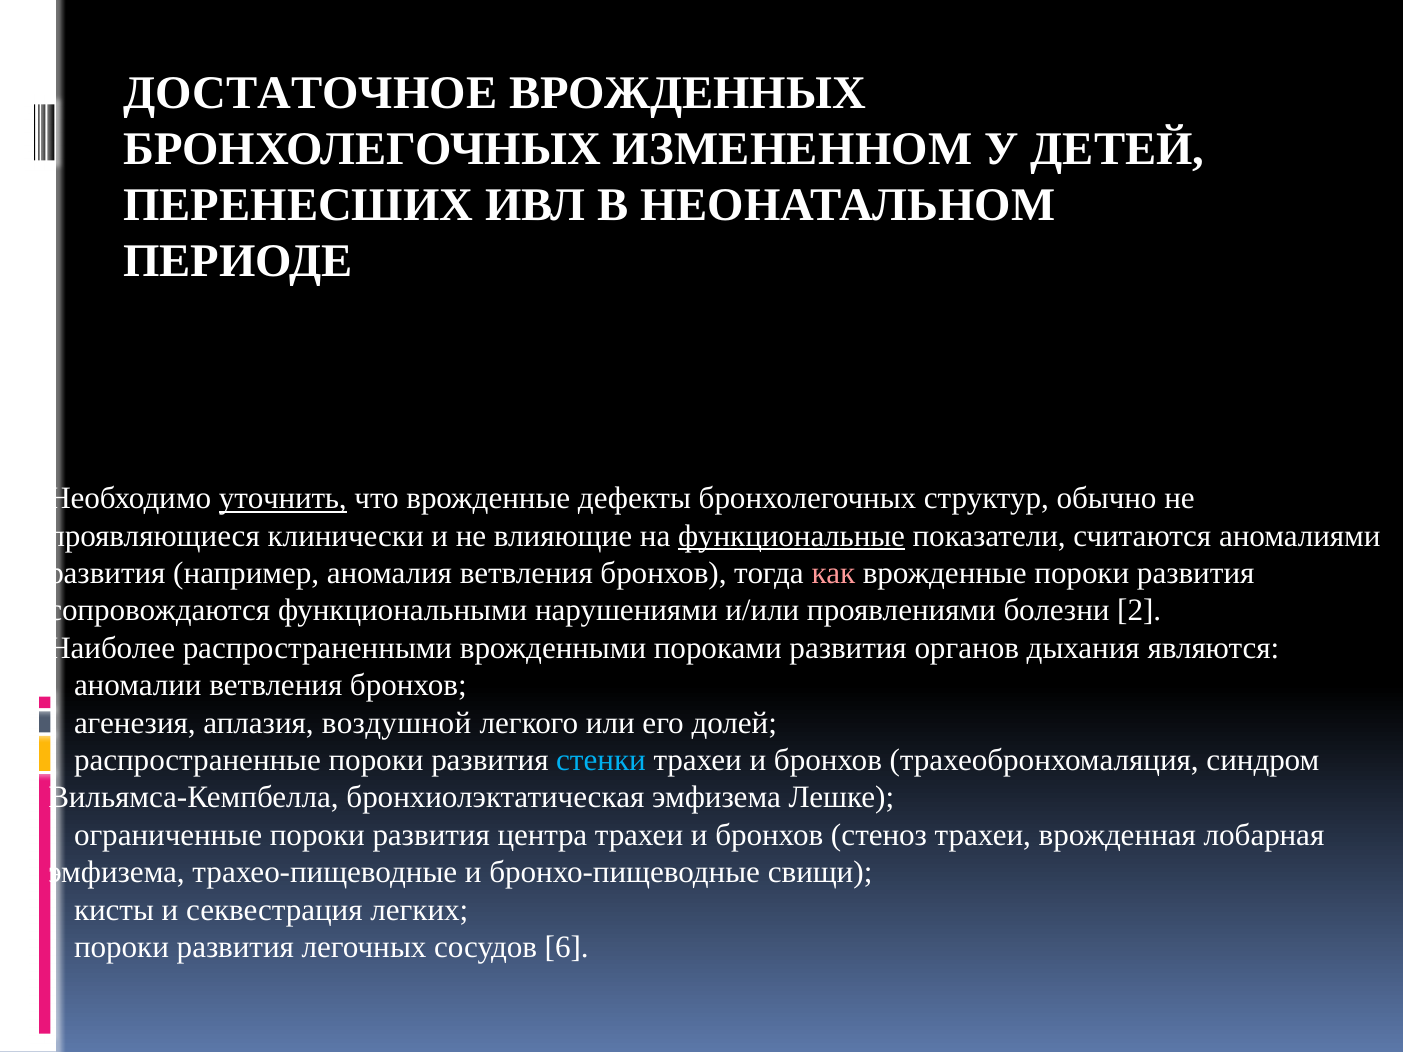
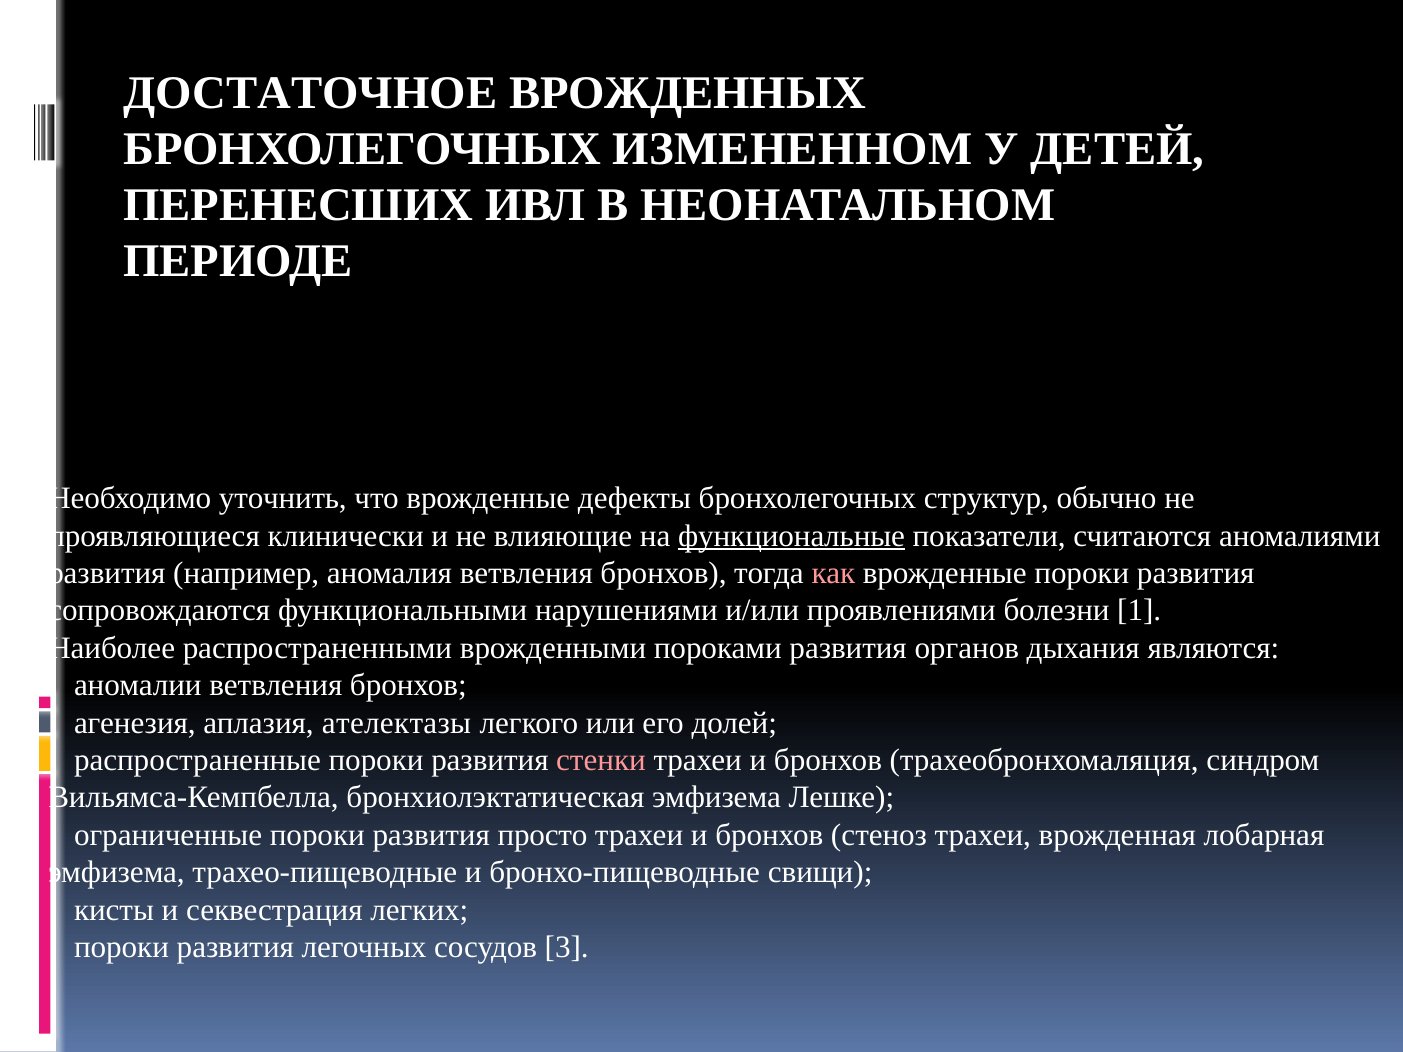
уточнить underline: present -> none (283, 499)
2: 2 -> 1 (1139, 611)
воздушной: воздушной -> ателектазы (397, 723)
стенки colour: light blue -> pink (601, 760)
центра: центра -> просто (543, 835)
6: 6 -> 3 (567, 947)
